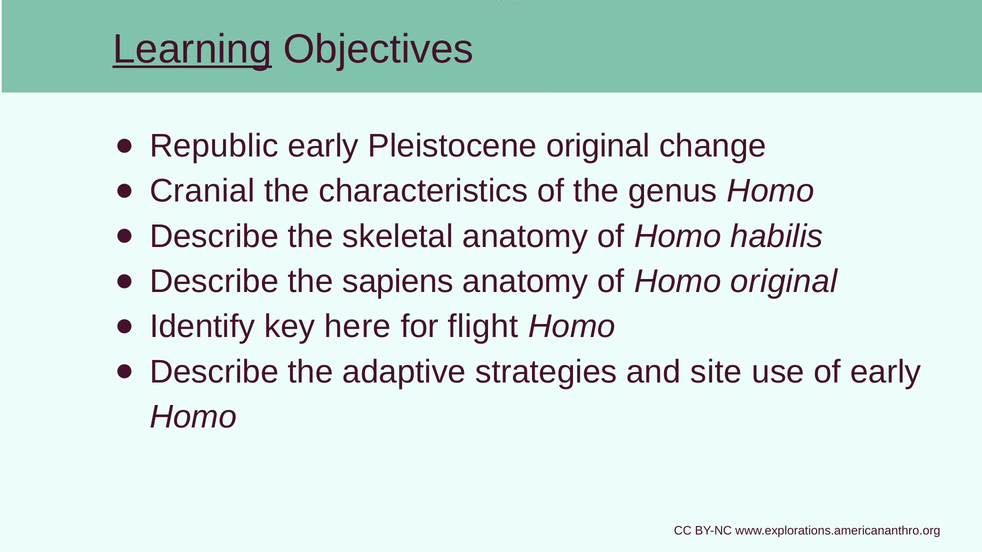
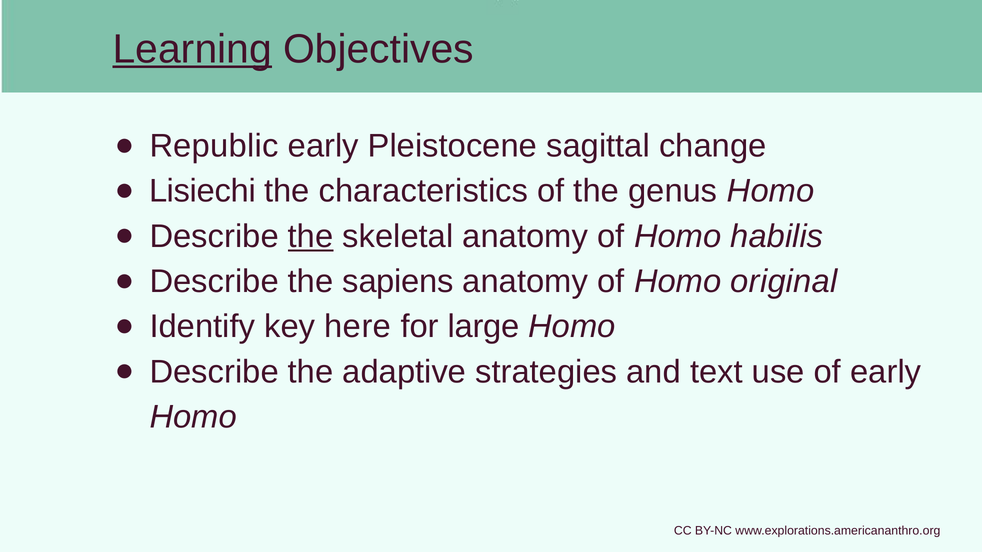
Pleistocene original: original -> sagittal (598, 146)
Cranial: Cranial -> Lisiechi (202, 191)
the underline: none -> present (311, 236)
flight: flight -> large (484, 327)
site: site -> text (716, 372)
